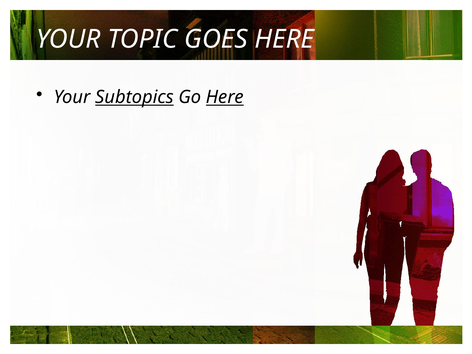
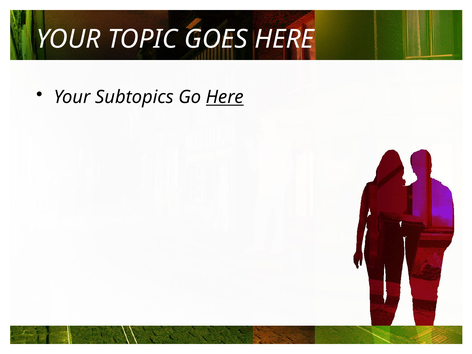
Subtopics underline: present -> none (134, 97)
